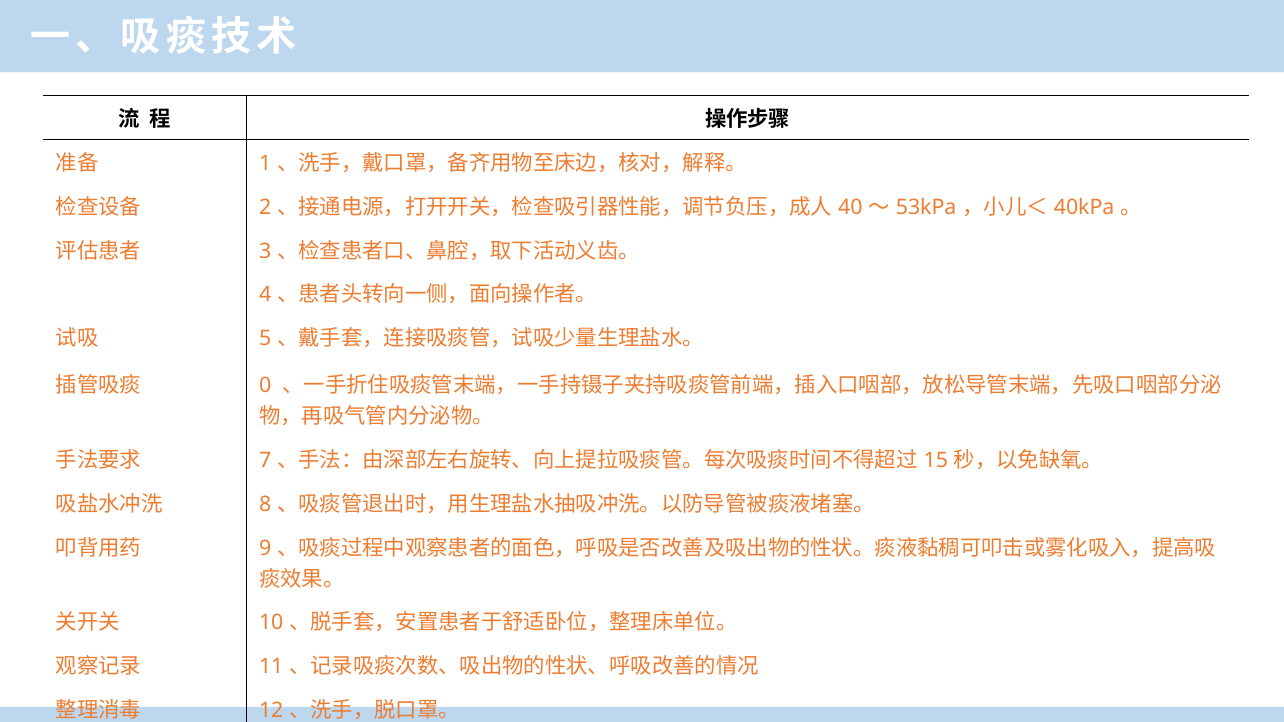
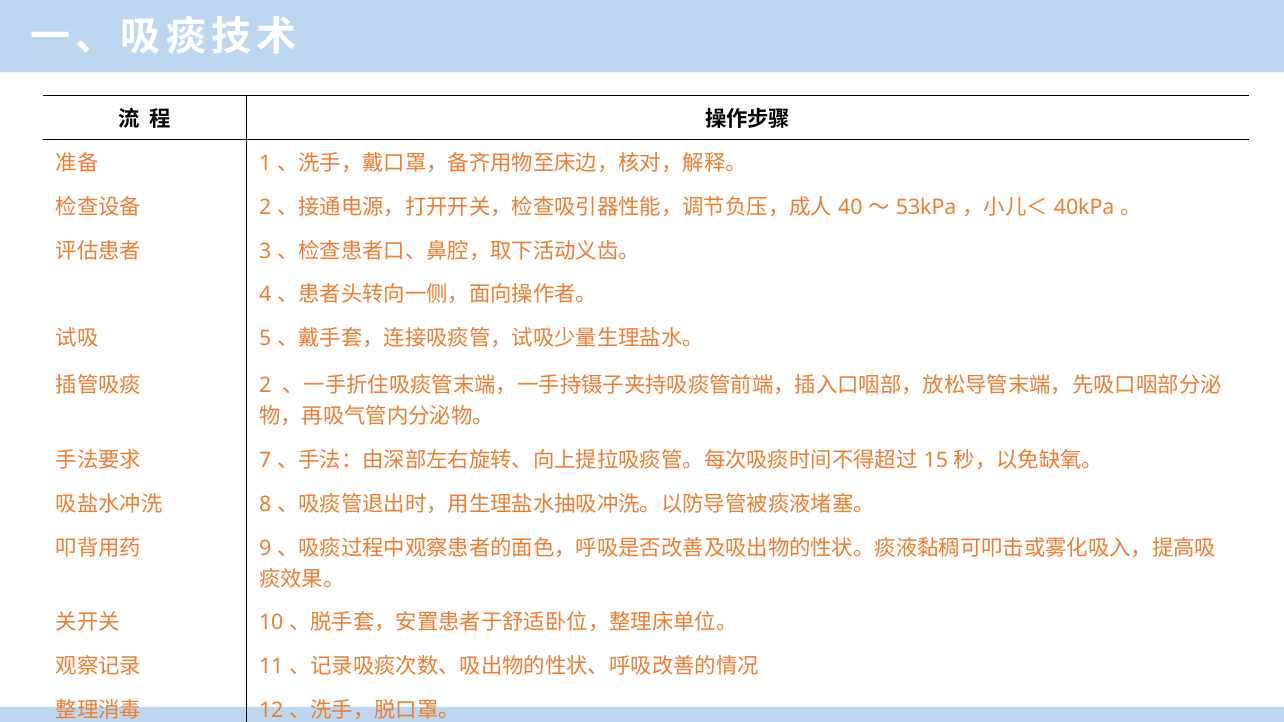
0: 0 -> 2 (265, 386)
